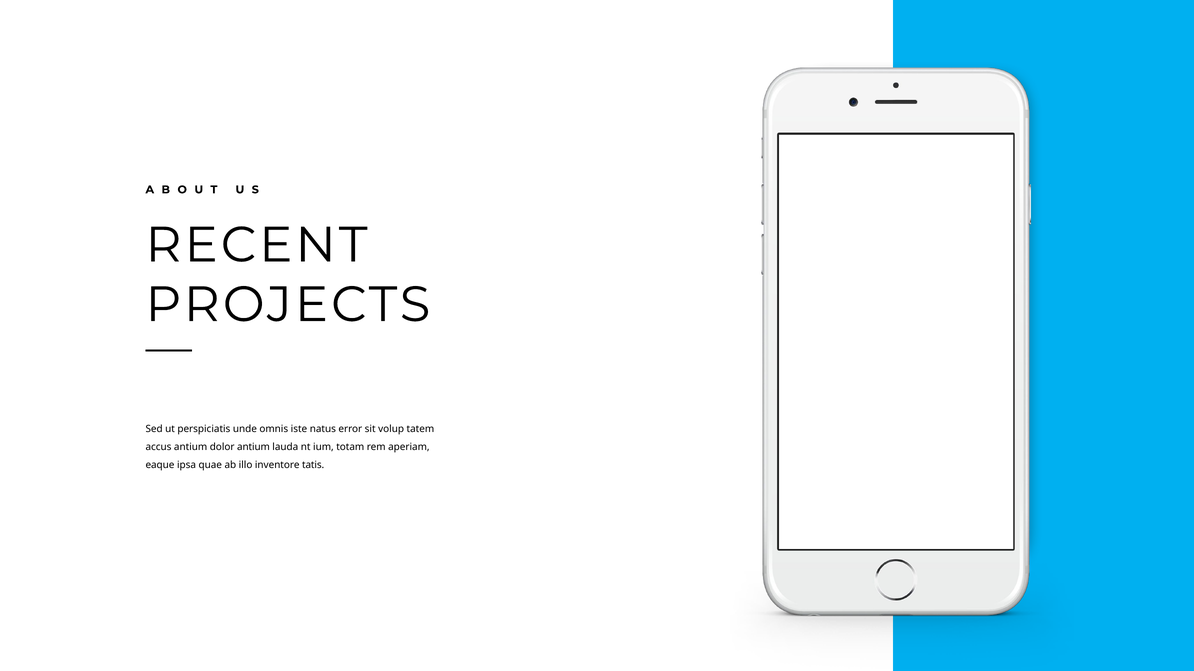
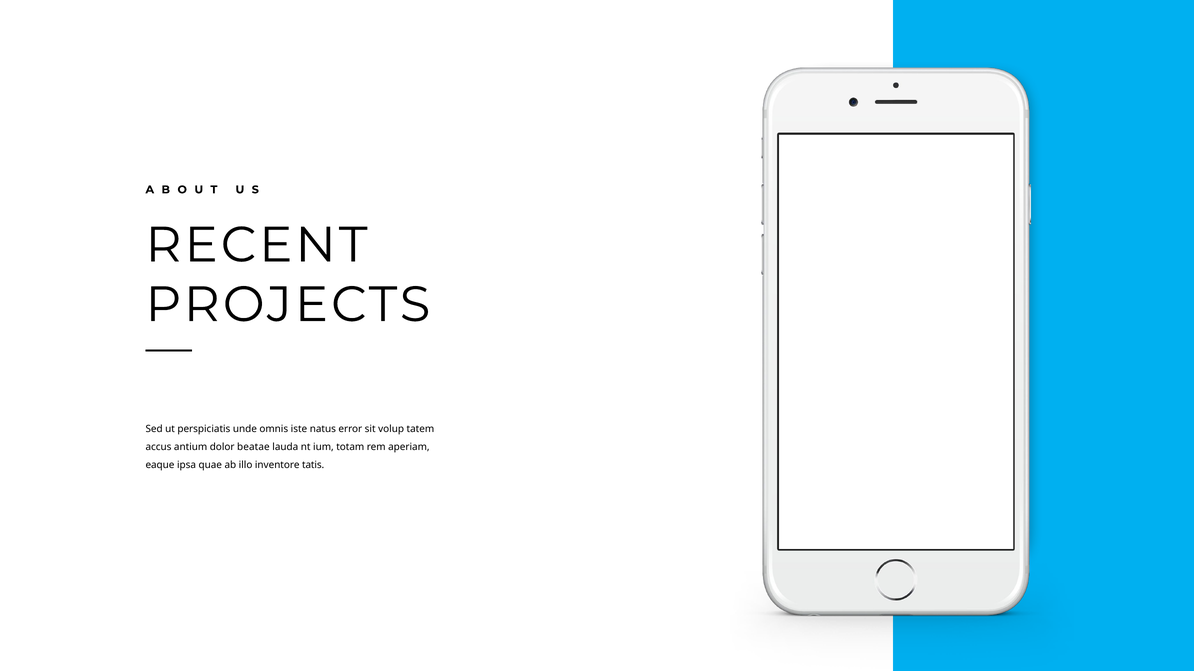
dolor antium: antium -> beatae (253, 447)
